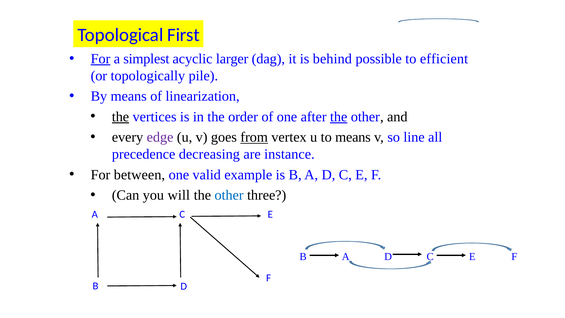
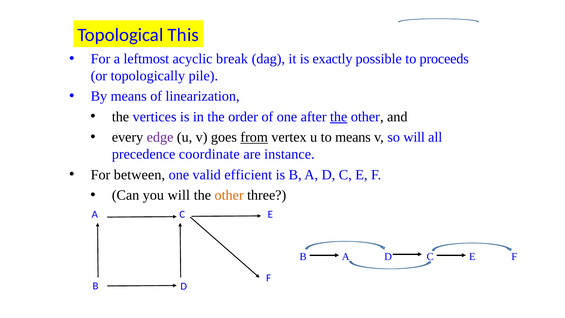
First: First -> This (183, 35)
For underline: present -> none (100, 59)
simplest: simplest -> leftmost (146, 59)
larger: larger -> break (232, 59)
behind: behind -> exactly (332, 59)
efficient: efficient -> proceeds (444, 59)
the underline: present -> none (120, 117)
so line: line -> will (414, 137)
decreasing: decreasing -> coordinate (209, 154)
example: example -> efficient (248, 175)
other colour: blue -> orange (229, 195)
